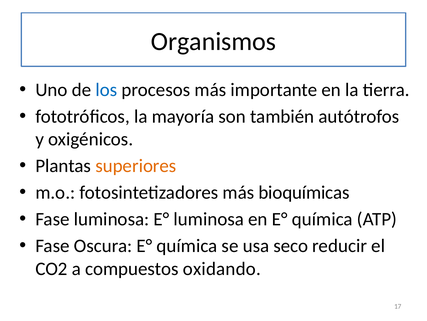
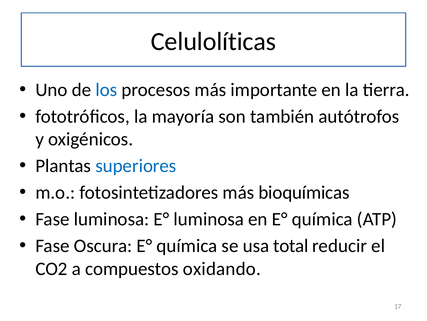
Organismos: Organismos -> Celulolíticas (213, 41)
superiores colour: orange -> blue (136, 166)
seco: seco -> total (291, 245)
